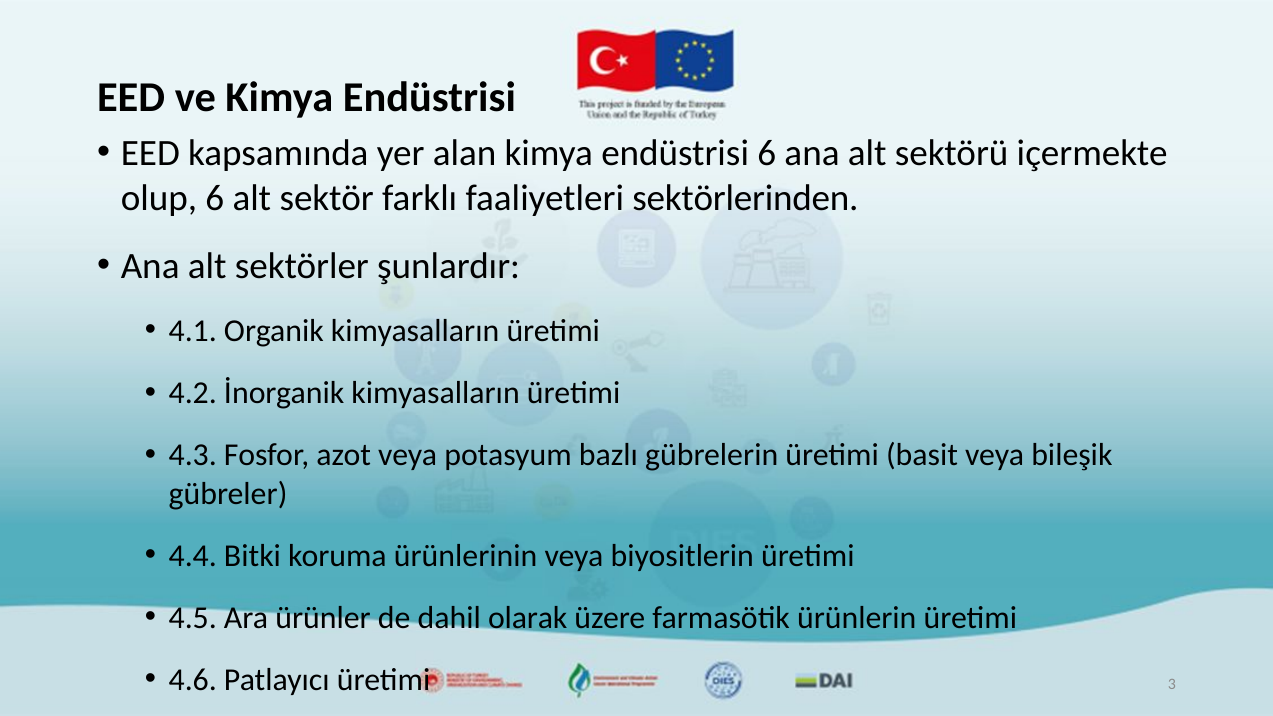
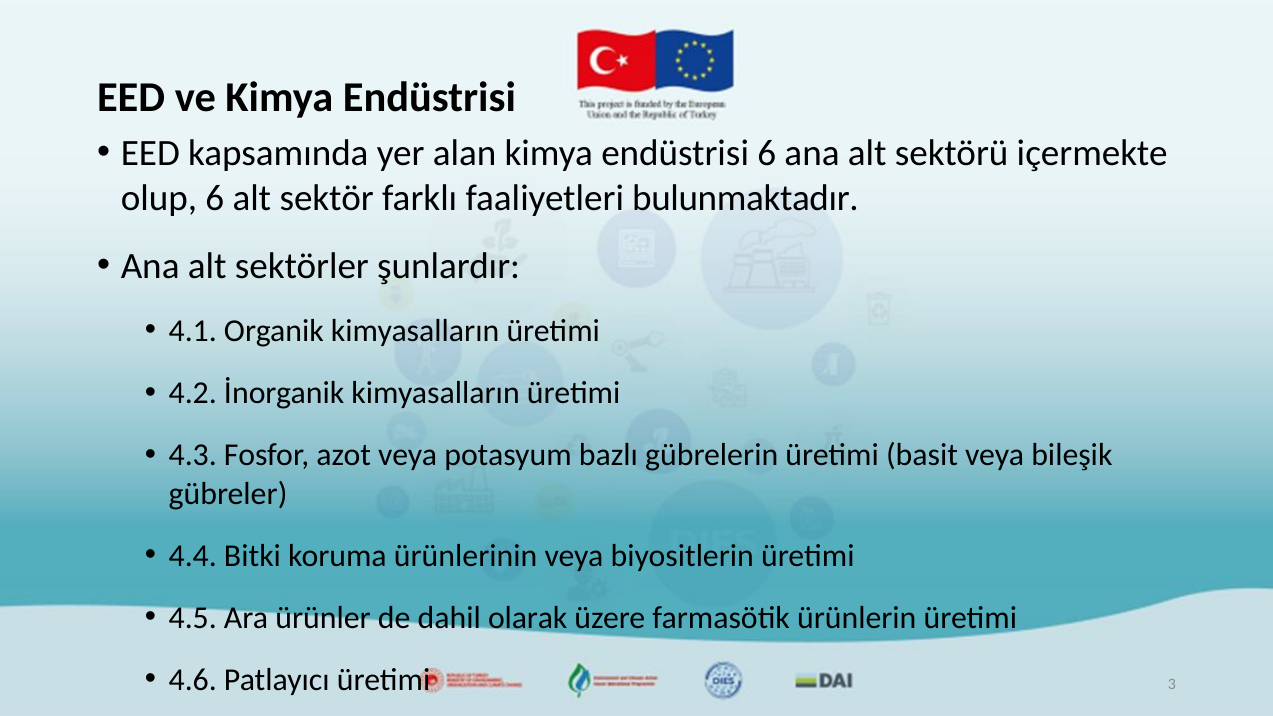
sektörlerinden: sektörlerinden -> bulunmaktadır (745, 198)
